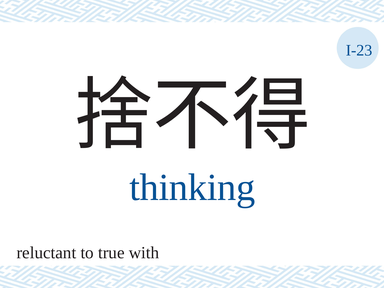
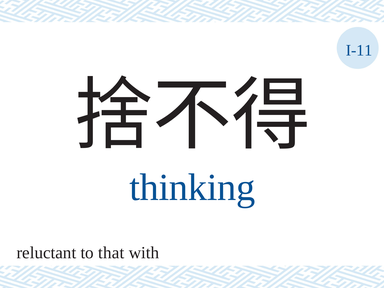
I-23: I-23 -> I-11 (359, 50)
true: true -> that (111, 253)
